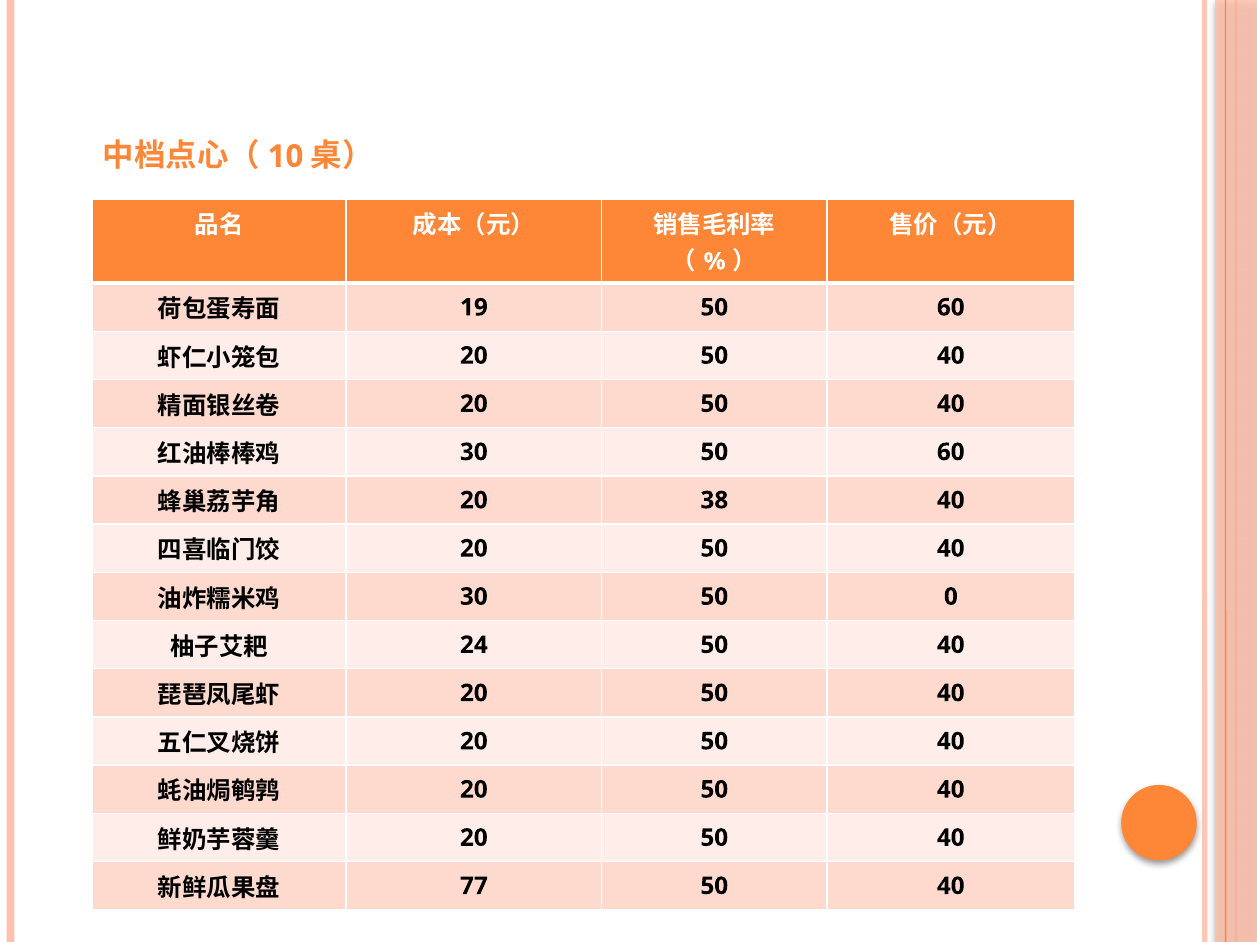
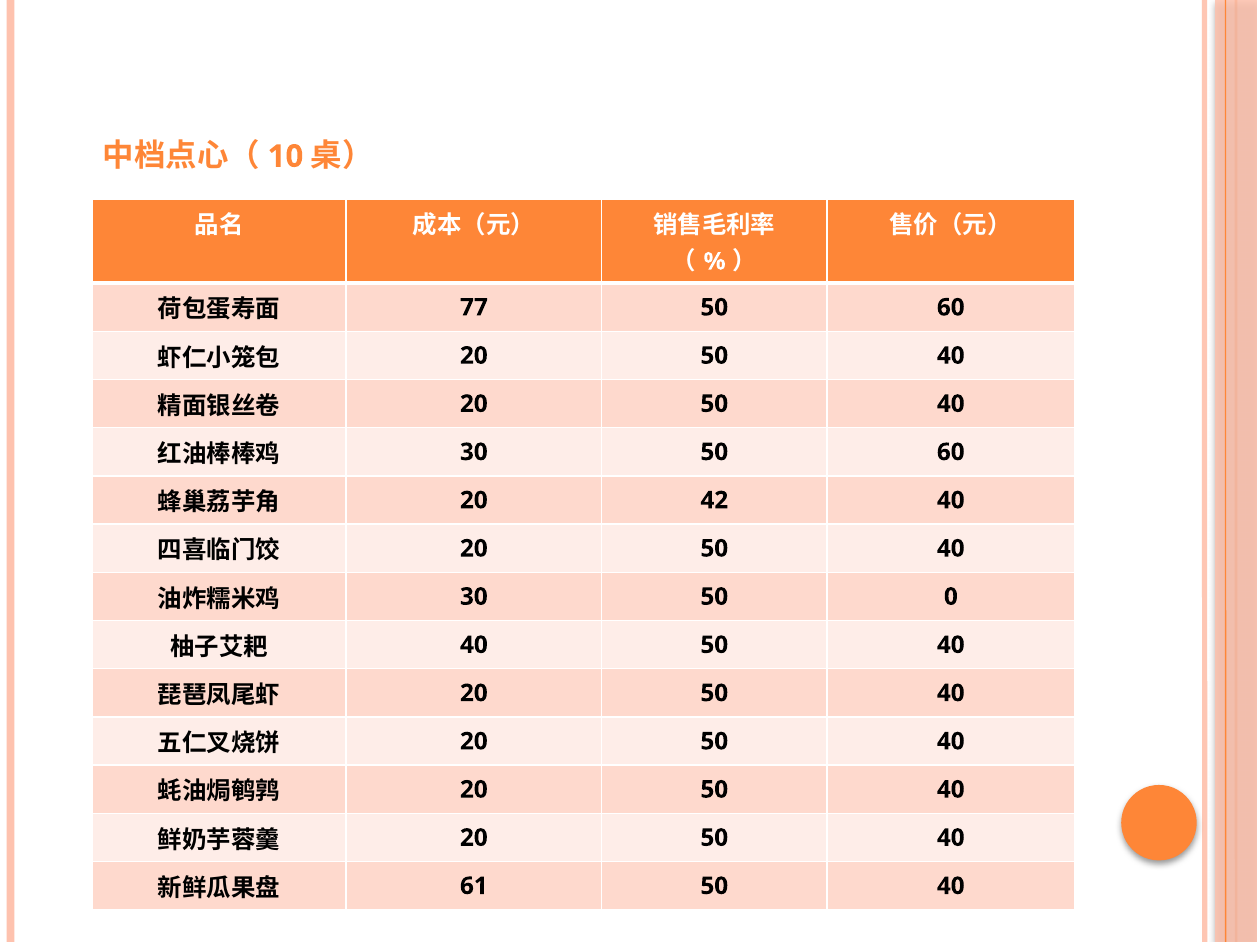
19: 19 -> 77 (474, 308)
38: 38 -> 42 (714, 501)
24: 24 -> 40 (474, 645)
77: 77 -> 61 (474, 887)
